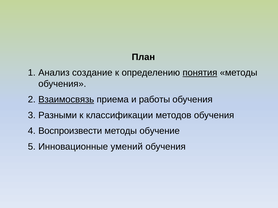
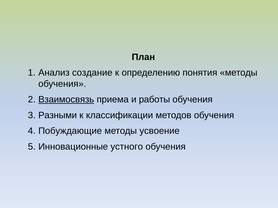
понятия underline: present -> none (200, 73)
Воспроизвести: Воспроизвести -> Побуждающие (70, 131)
обучение: обучение -> усвоение (160, 131)
умений: умений -> устного (127, 147)
